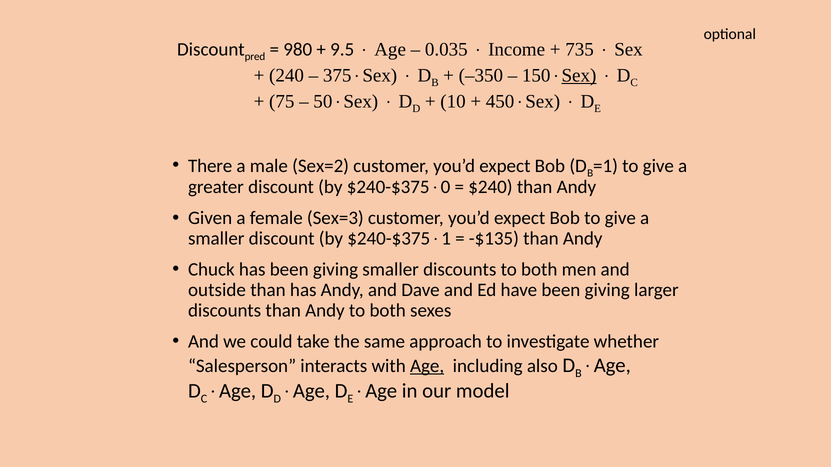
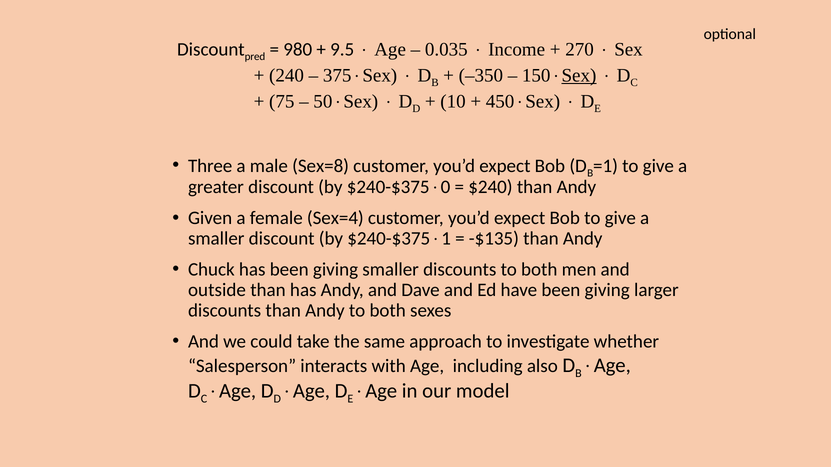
735: 735 -> 270 (580, 49)
There: There -> Three (210, 166)
Sex=2: Sex=2 -> Sex=8 (321, 166)
Sex=3: Sex=3 -> Sex=4 (335, 218)
Age underline: present -> none (427, 366)
